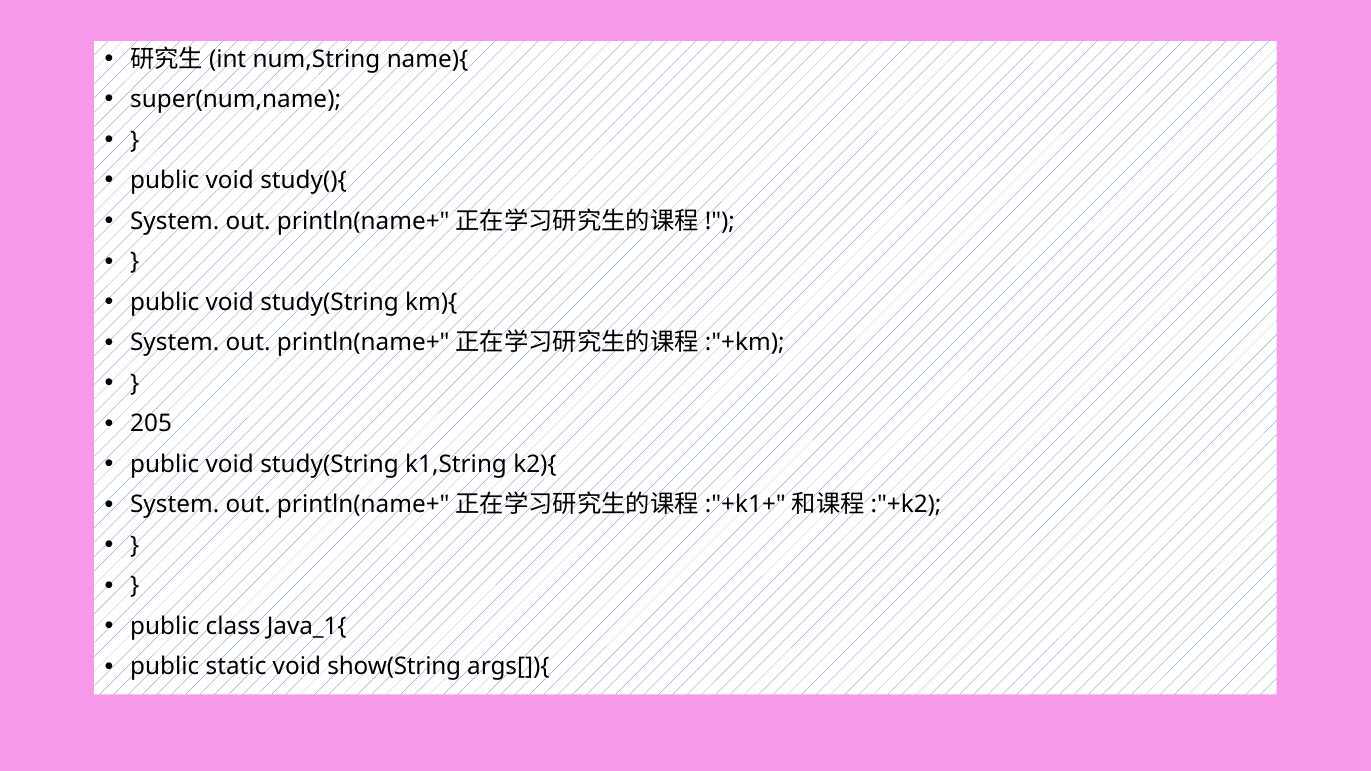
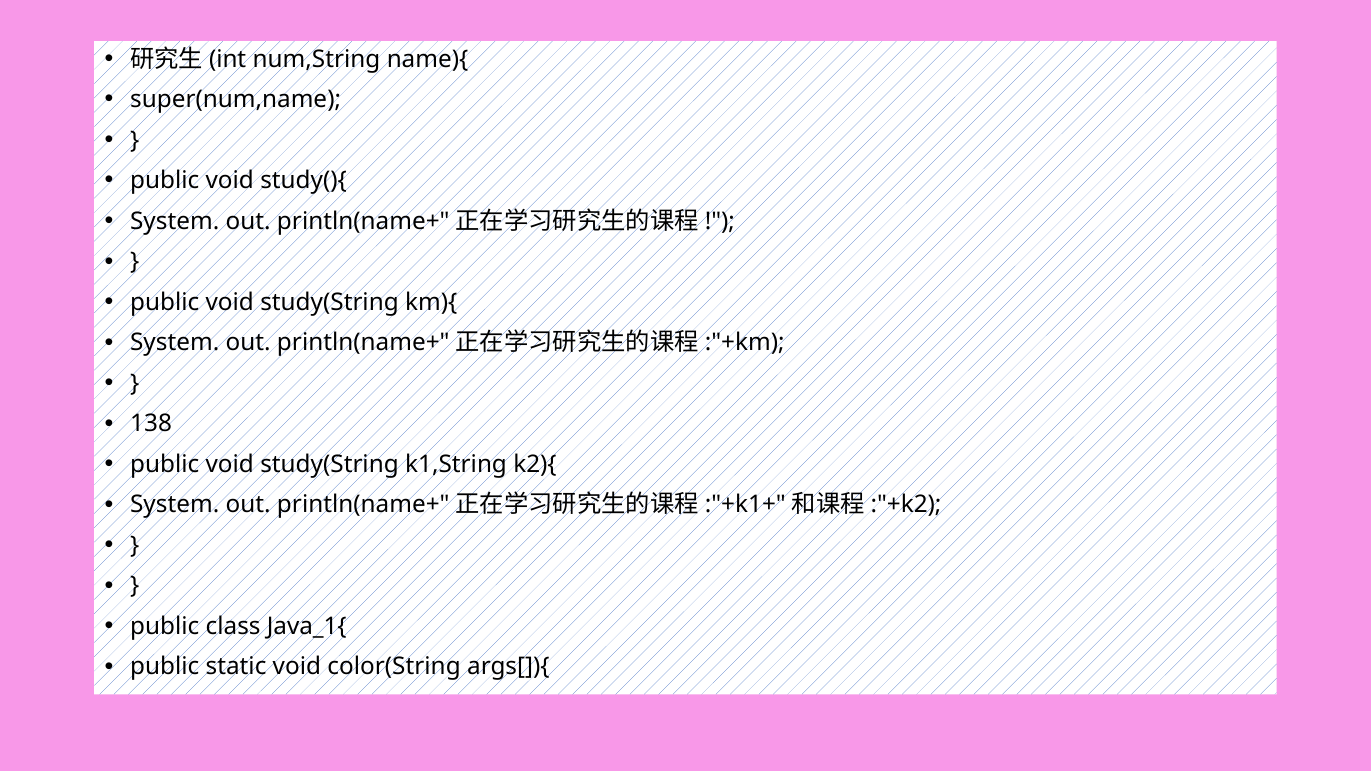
205: 205 -> 138 (151, 424)
show(String: show(String -> color(String (394, 667)
